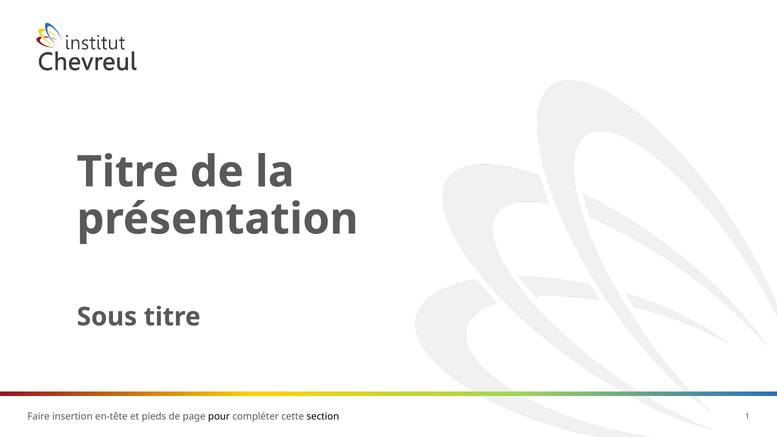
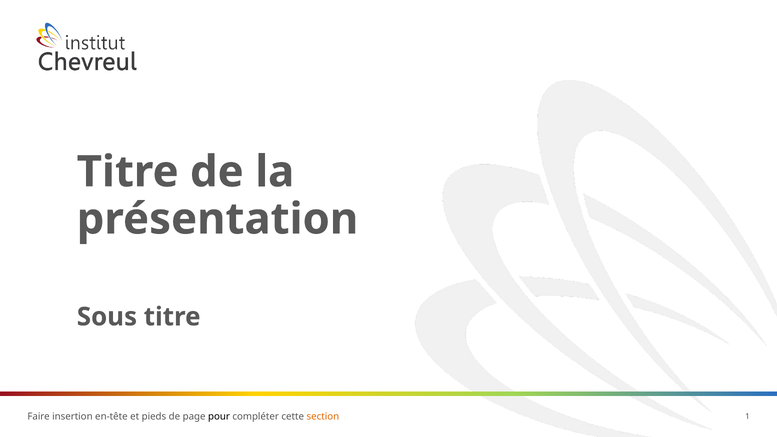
section colour: black -> orange (323, 417)
